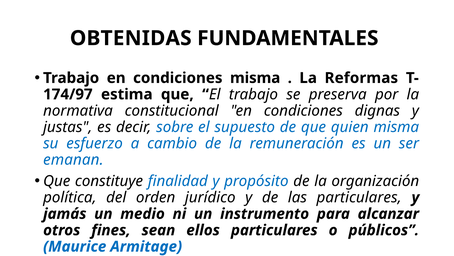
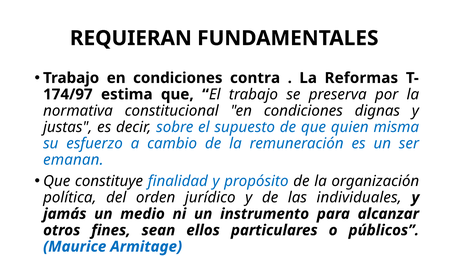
OBTENIDAS: OBTENIDAS -> REQUIERAN (131, 38)
condiciones misma: misma -> contra (255, 78)
las particulares: particulares -> individuales (359, 197)
